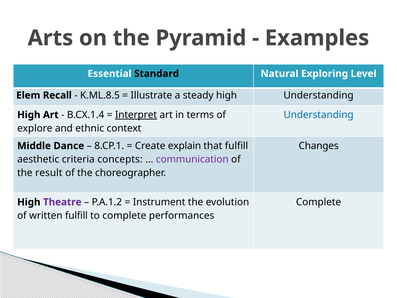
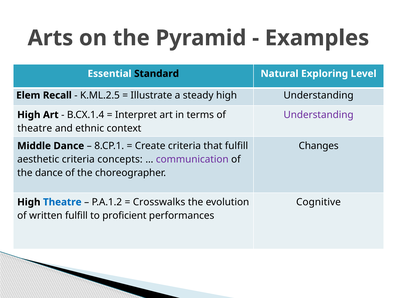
K.ML.8.5: K.ML.8.5 -> K.ML.2.5 (100, 95)
Understanding colour: blue -> purple (319, 115)
Interpret underline: present -> none (136, 115)
explore: explore -> theatre (35, 128)
Create explain: explain -> criteria (184, 146)
the result: result -> dance (49, 173)
Complete: Complete -> Cognitive (318, 202)
Theatre colour: purple -> blue (62, 202)
Instrument: Instrument -> Crosswalks (159, 202)
to complete: complete -> proficient (124, 215)
